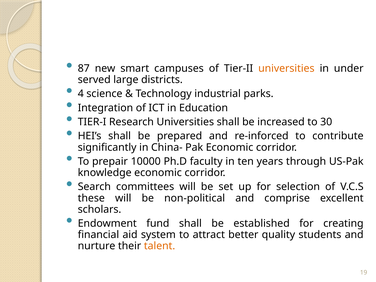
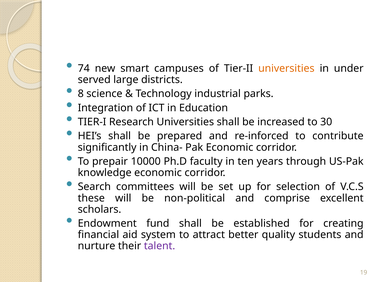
87: 87 -> 74 (84, 68)
4: 4 -> 8 (81, 94)
talent colour: orange -> purple (160, 246)
